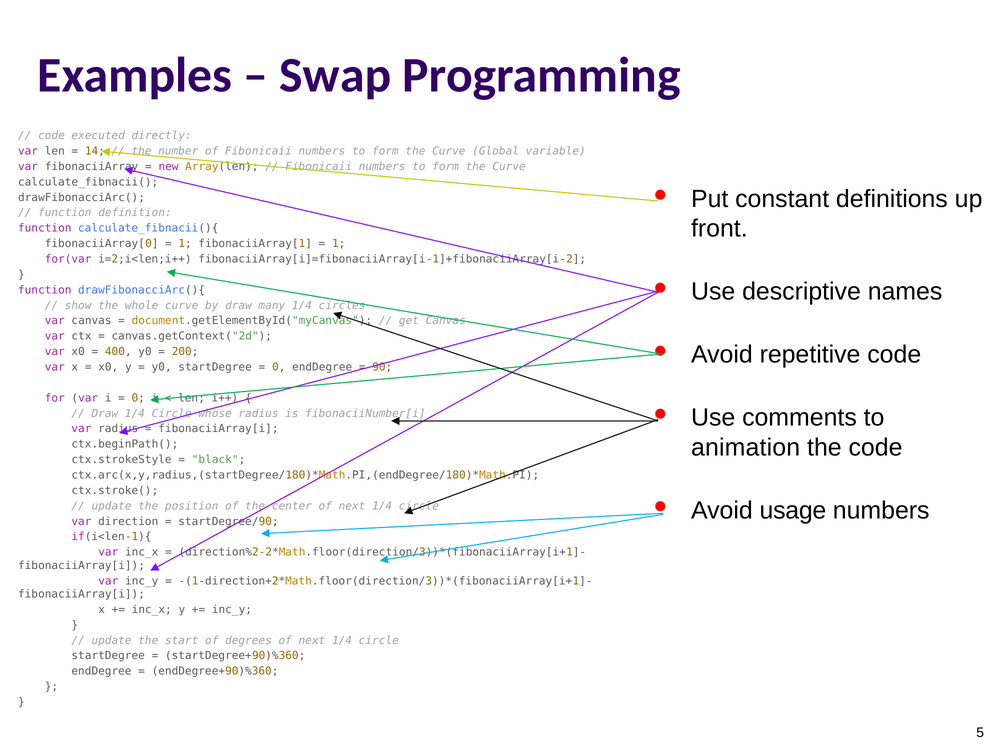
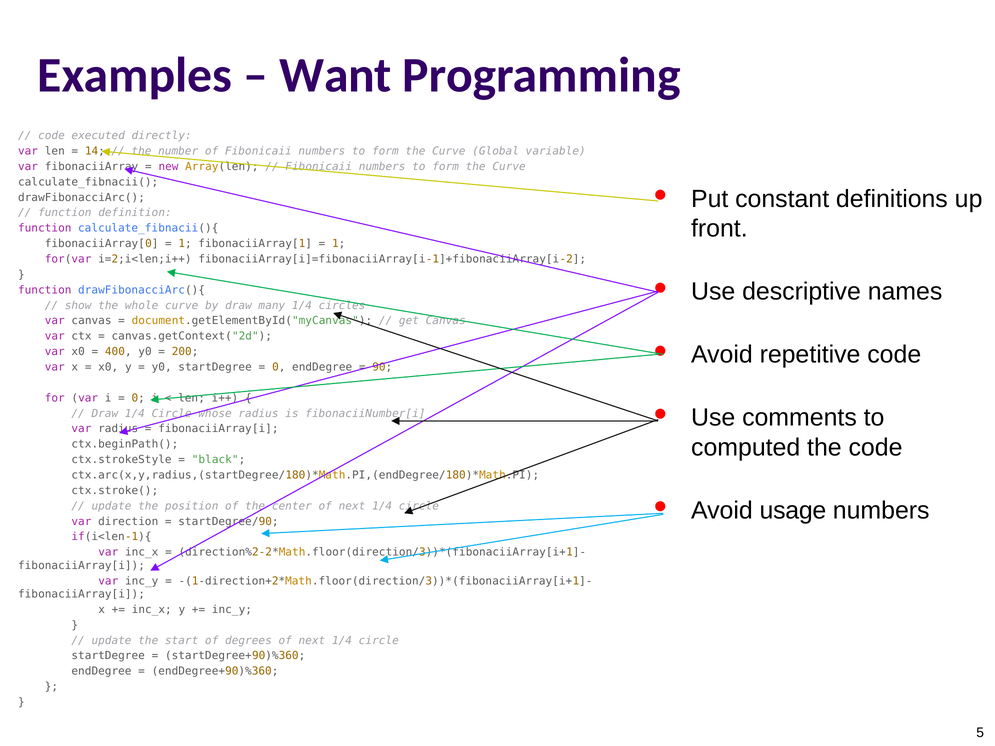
Swap: Swap -> Want (336, 75)
animation: animation -> computed (746, 448)
